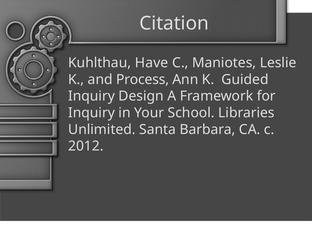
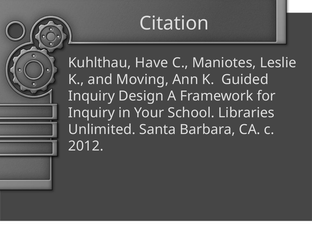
Process: Process -> Moving (142, 79)
